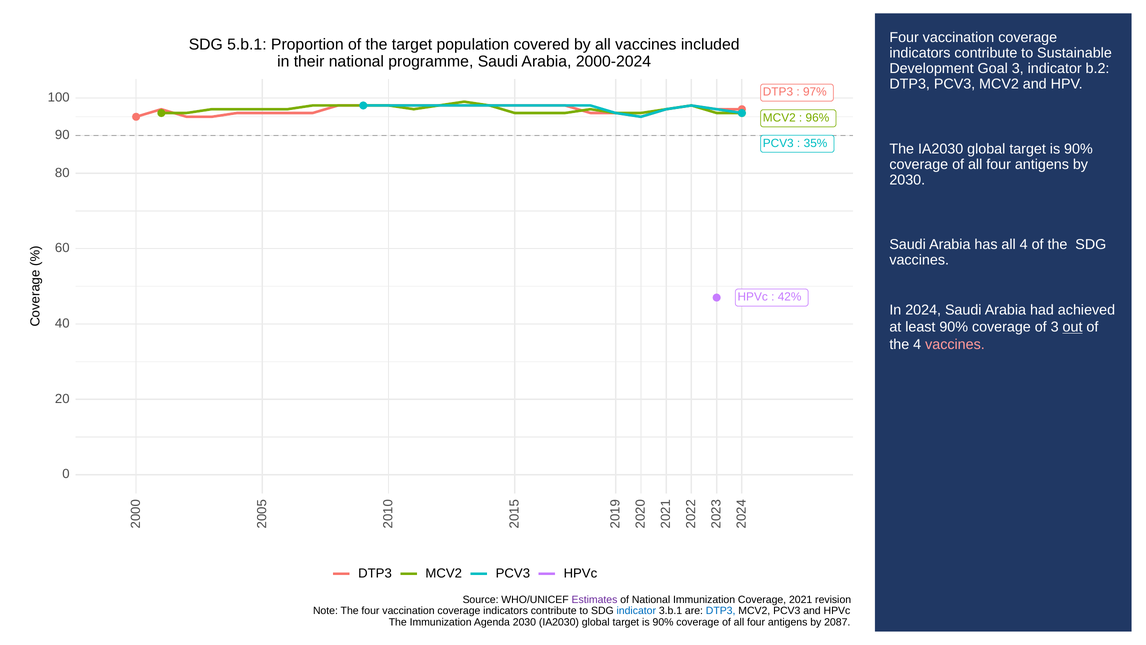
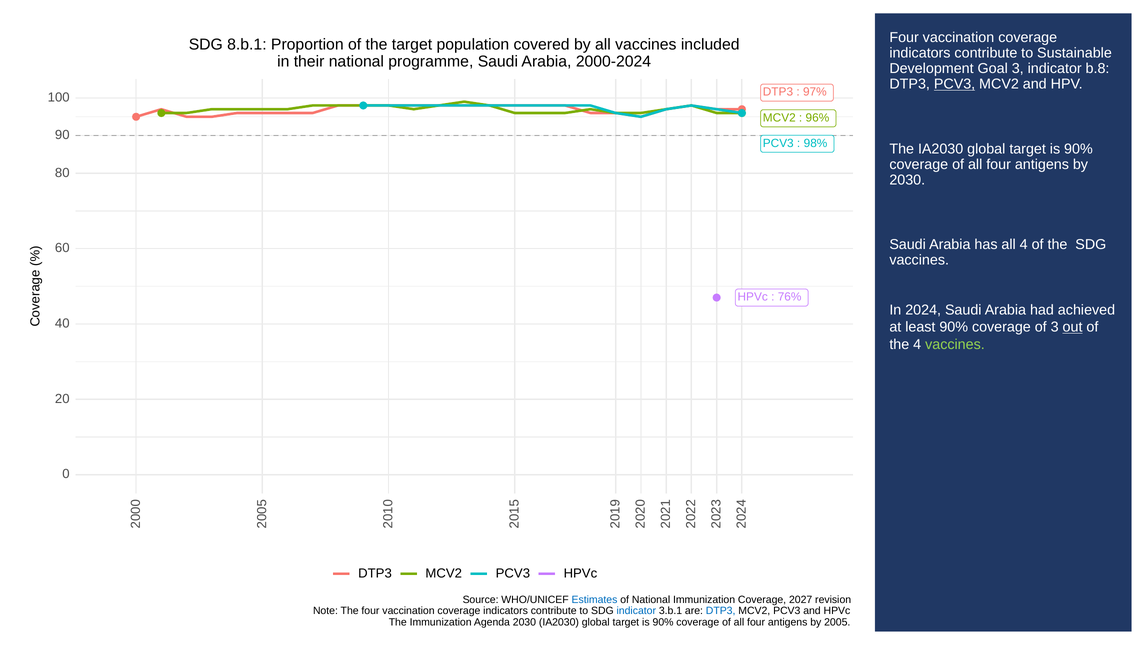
5.b.1: 5.b.1 -> 8.b.1 (247, 44)
b.2: b.2 -> b.8 (1098, 69)
PCV3 underline: none -> present (955, 84)
35%: 35% -> 98% (816, 143)
42%: 42% -> 76% (790, 297)
vaccines colour: pink -> light green (955, 344)
Estimates colour: purple -> blue (594, 599)
2021: 2021 -> 2027 (801, 599)
2087: 2087 -> 2005 (837, 622)
